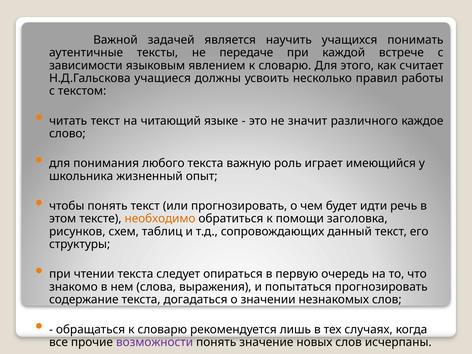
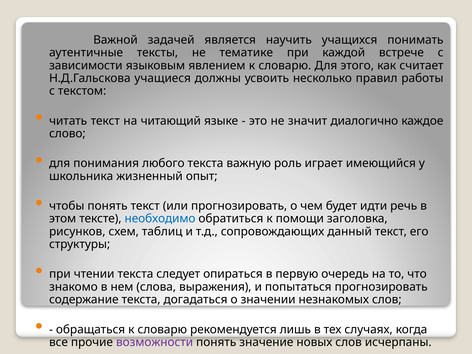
передаче: передаче -> тематике (246, 53)
различного: различного -> диалогично (364, 121)
необходимо colour: orange -> blue (160, 219)
